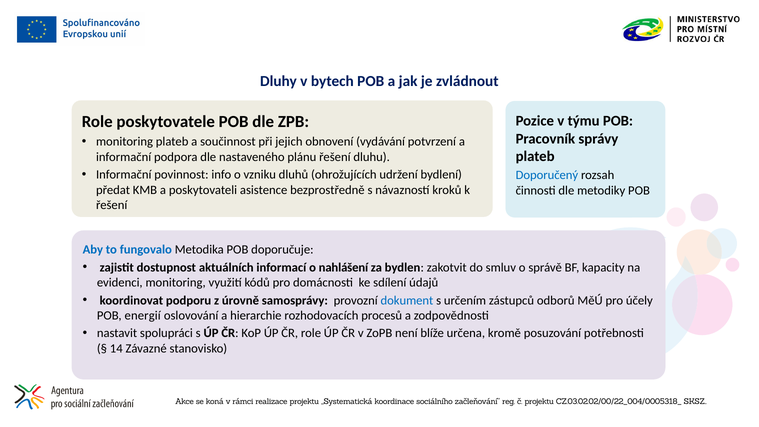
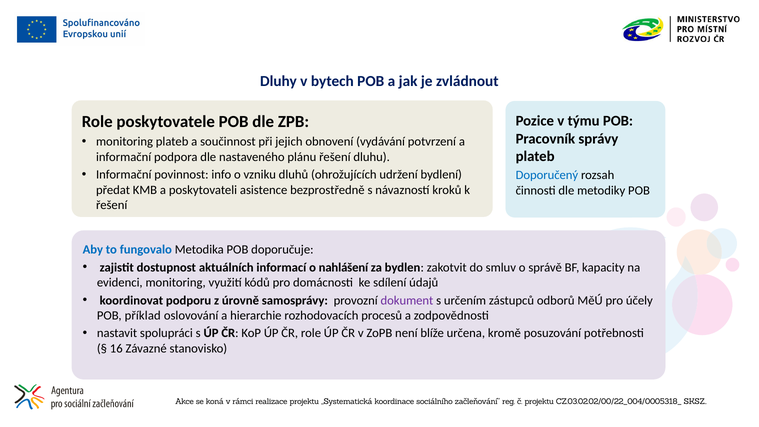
dokument colour: blue -> purple (407, 300)
energií: energií -> příklad (143, 316)
14: 14 -> 16 (116, 348)
